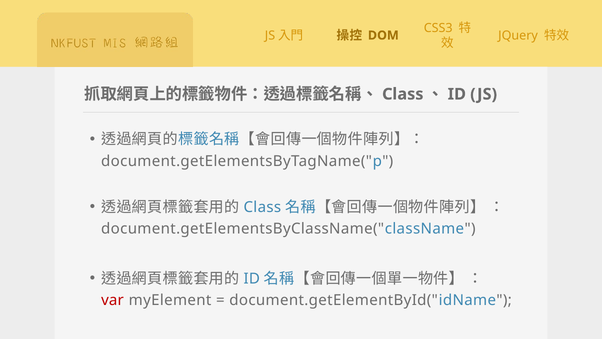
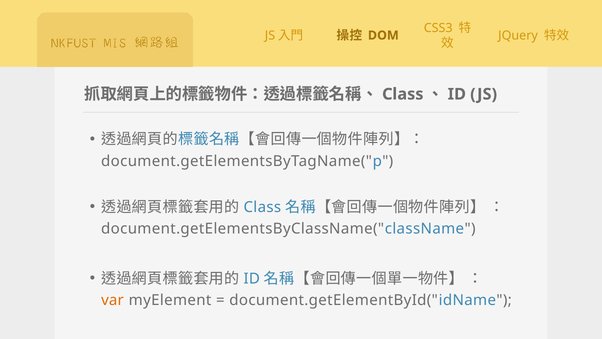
var colour: red -> orange (113, 300)
